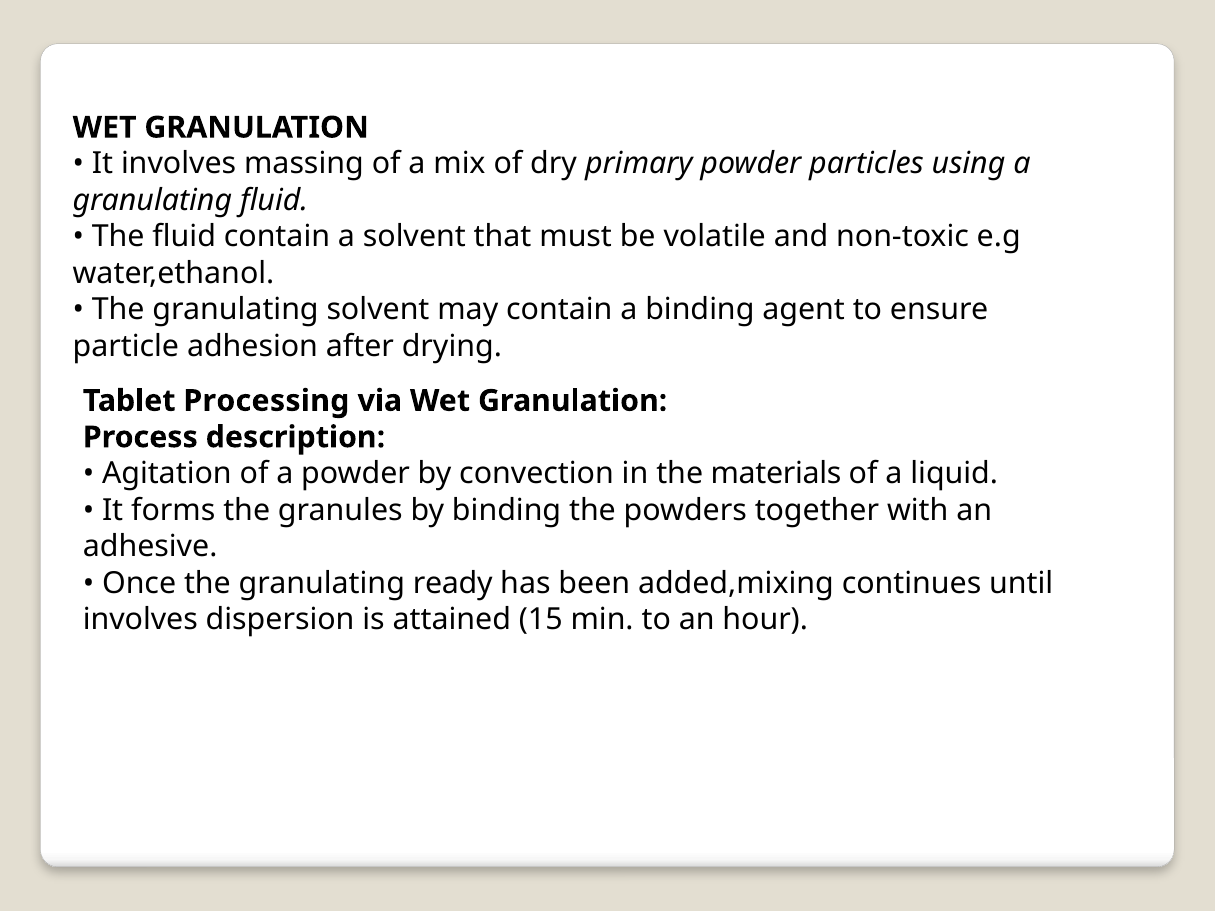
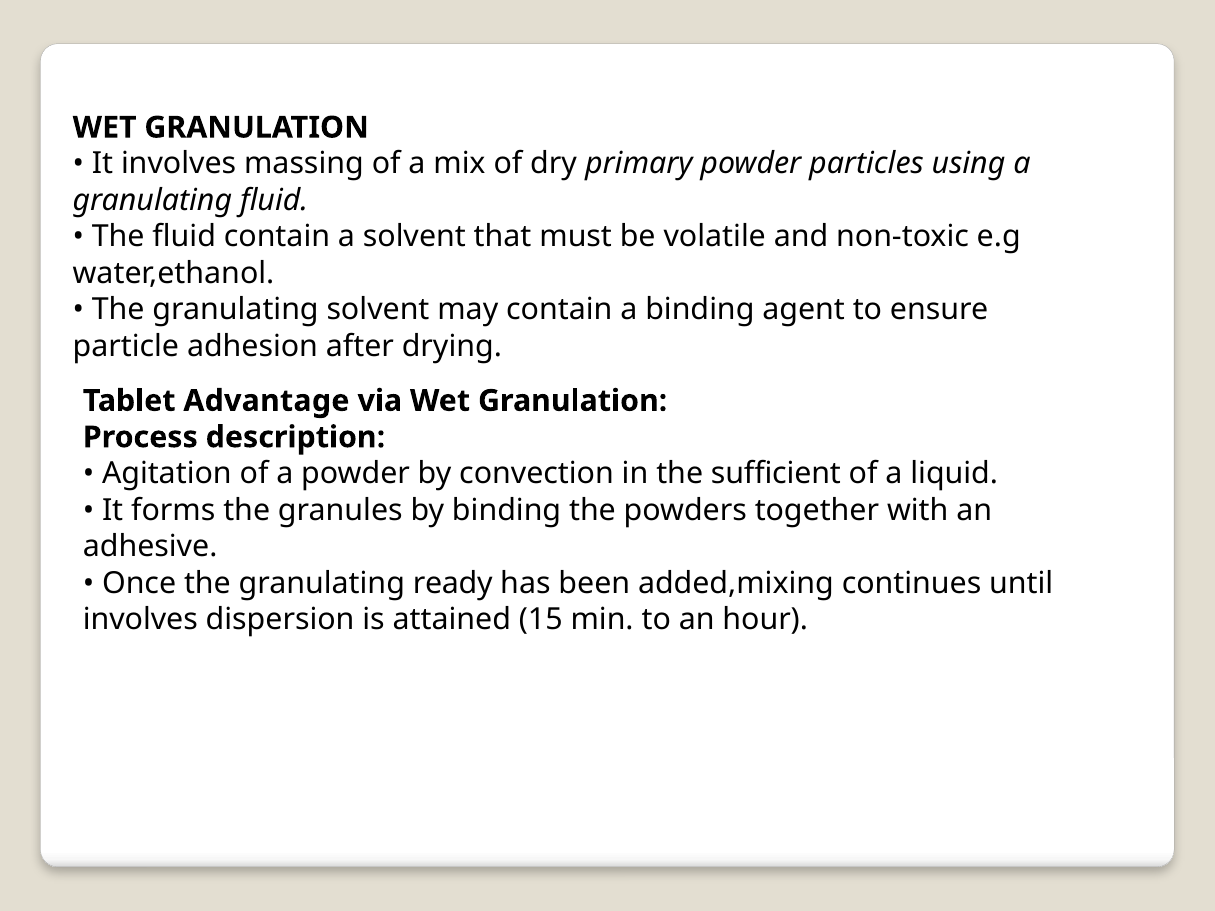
Processing: Processing -> Advantage (266, 401)
materials: materials -> sufficient (776, 474)
